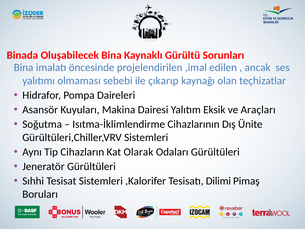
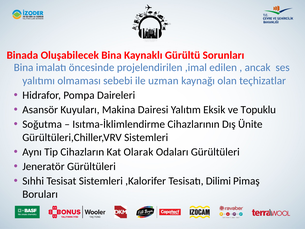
çıkarıp: çıkarıp -> uzman (163, 81)
Araçları: Araçları -> Topuklu (258, 110)
